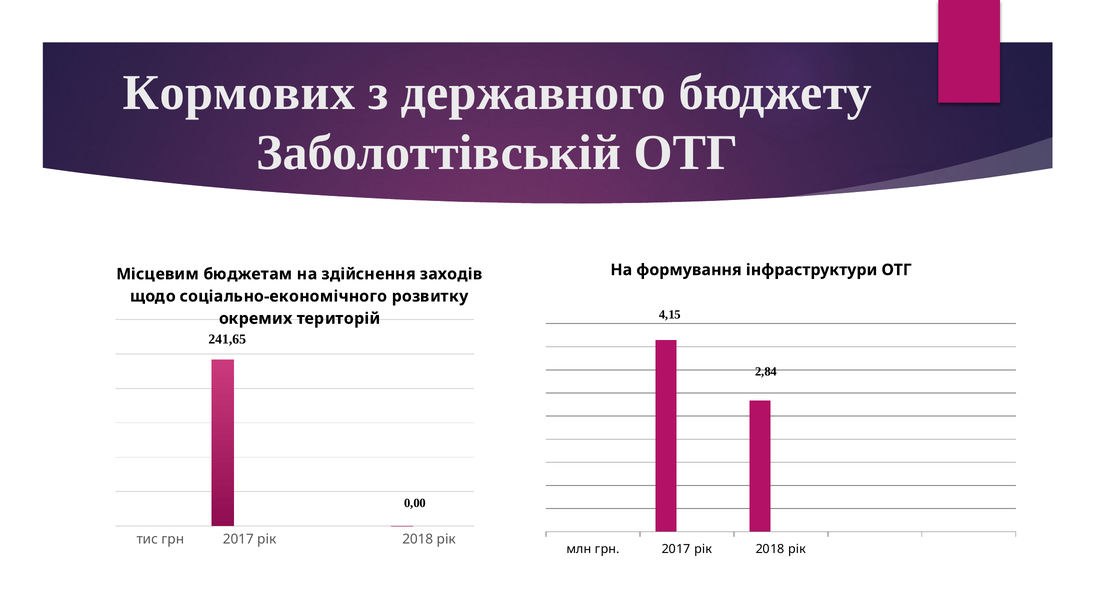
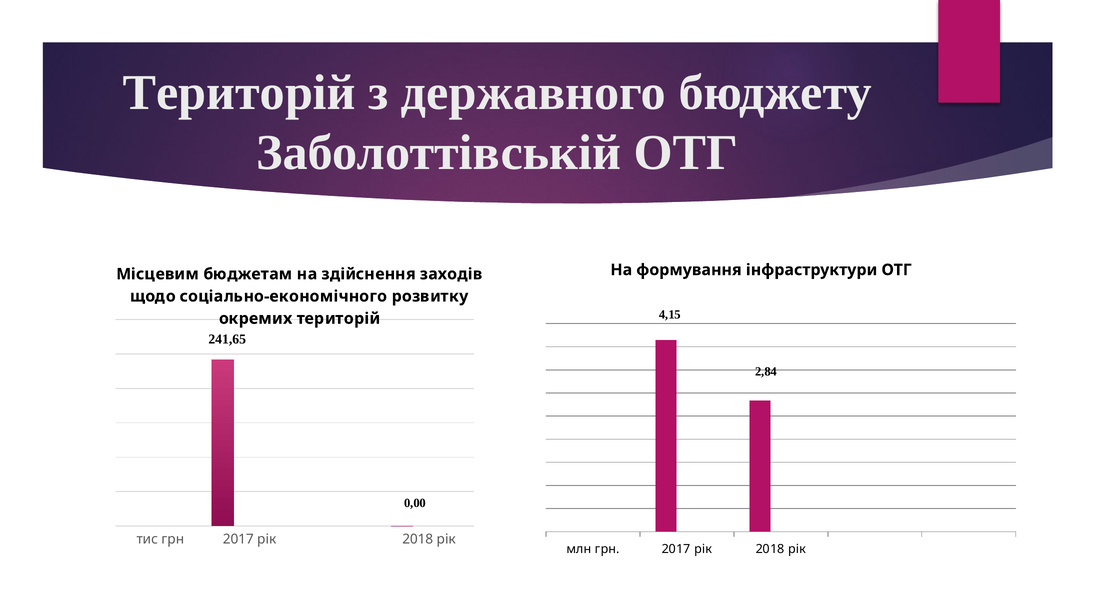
Кормових: Кормових -> Територій (239, 93)
